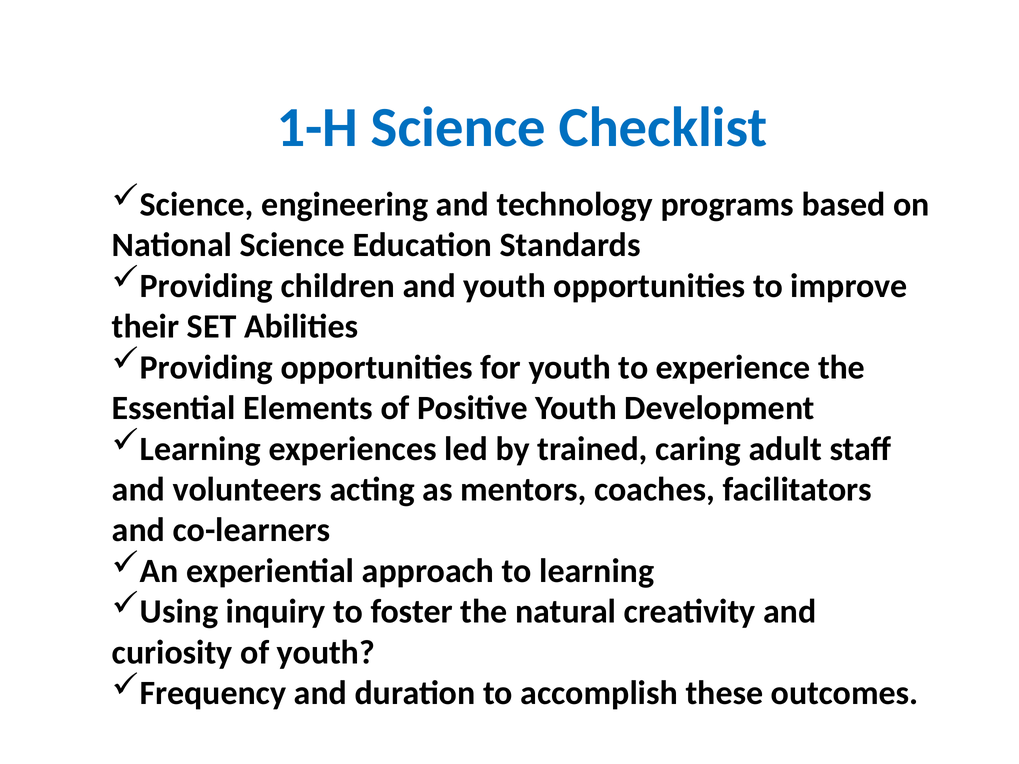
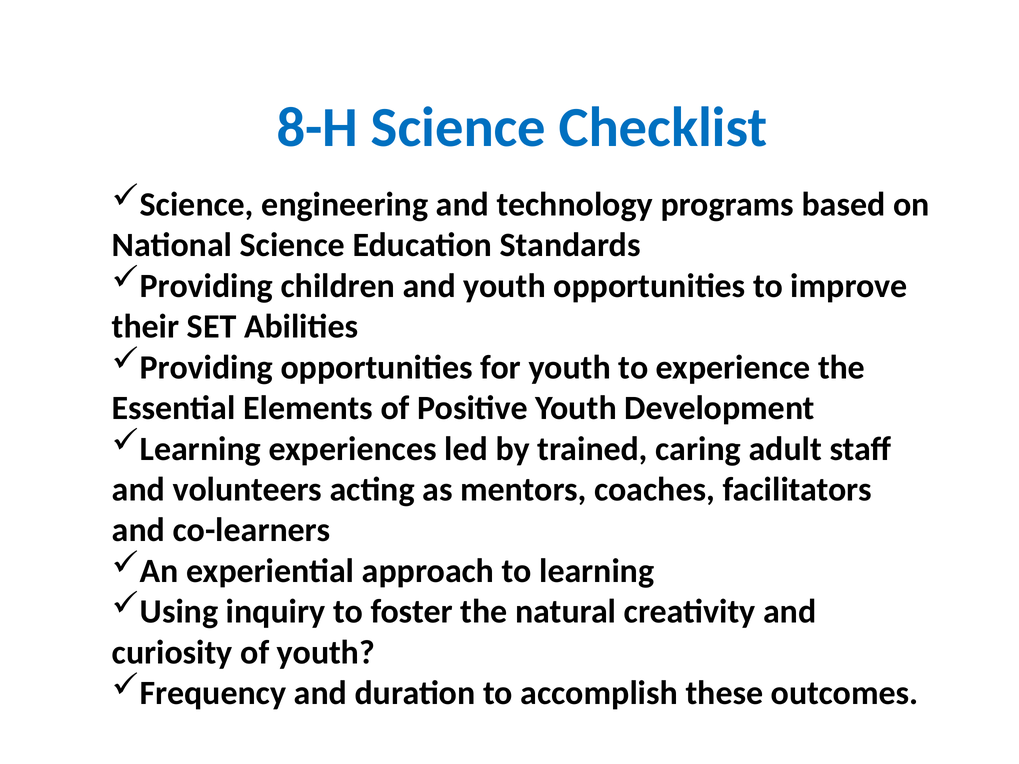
1-H: 1-H -> 8-H (317, 128)
